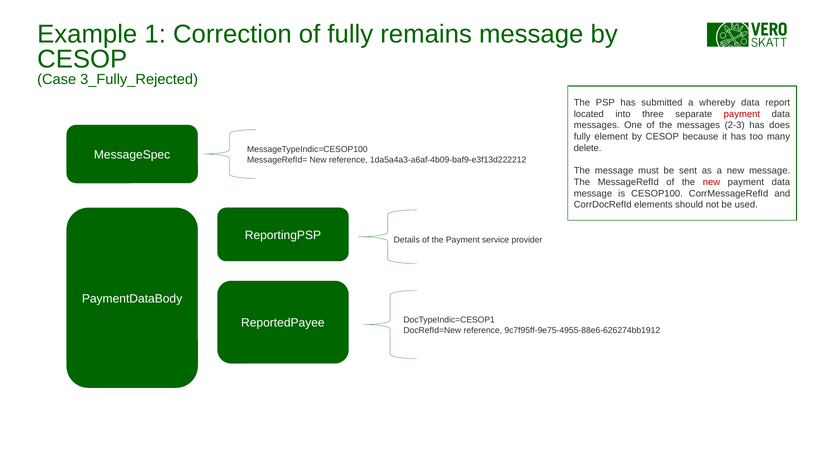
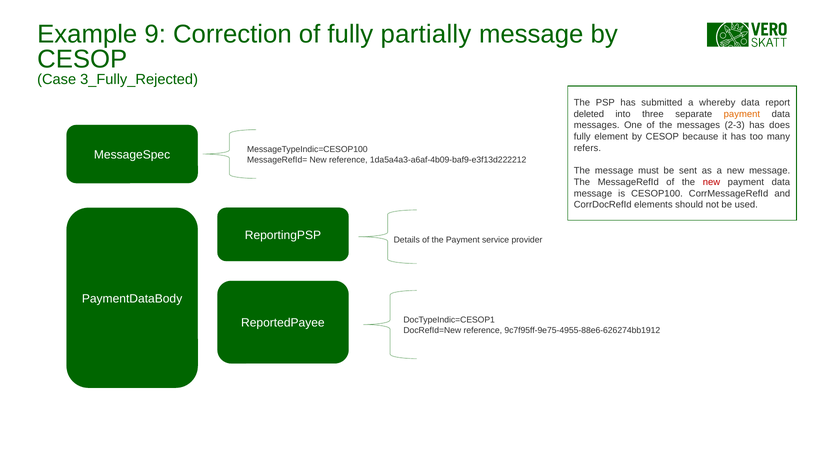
1: 1 -> 9 (155, 34)
remains: remains -> partially (426, 34)
located: located -> deleted (589, 114)
payment colour: red -> orange (742, 114)
delete: delete -> refers (587, 148)
